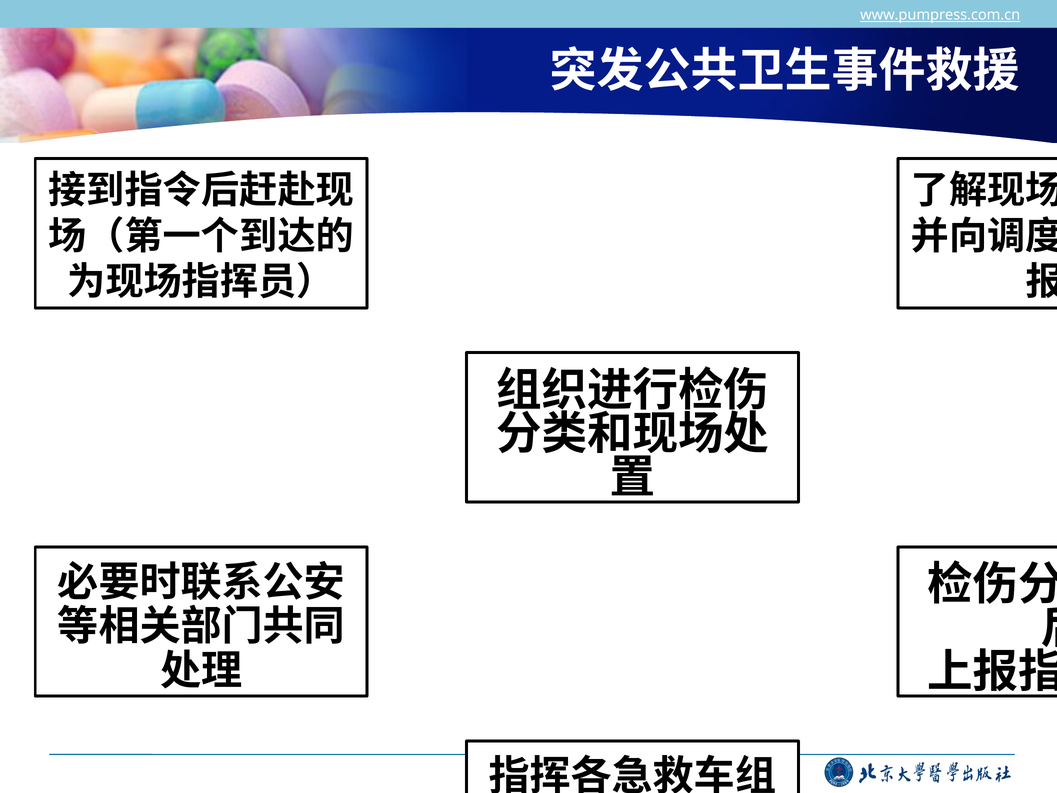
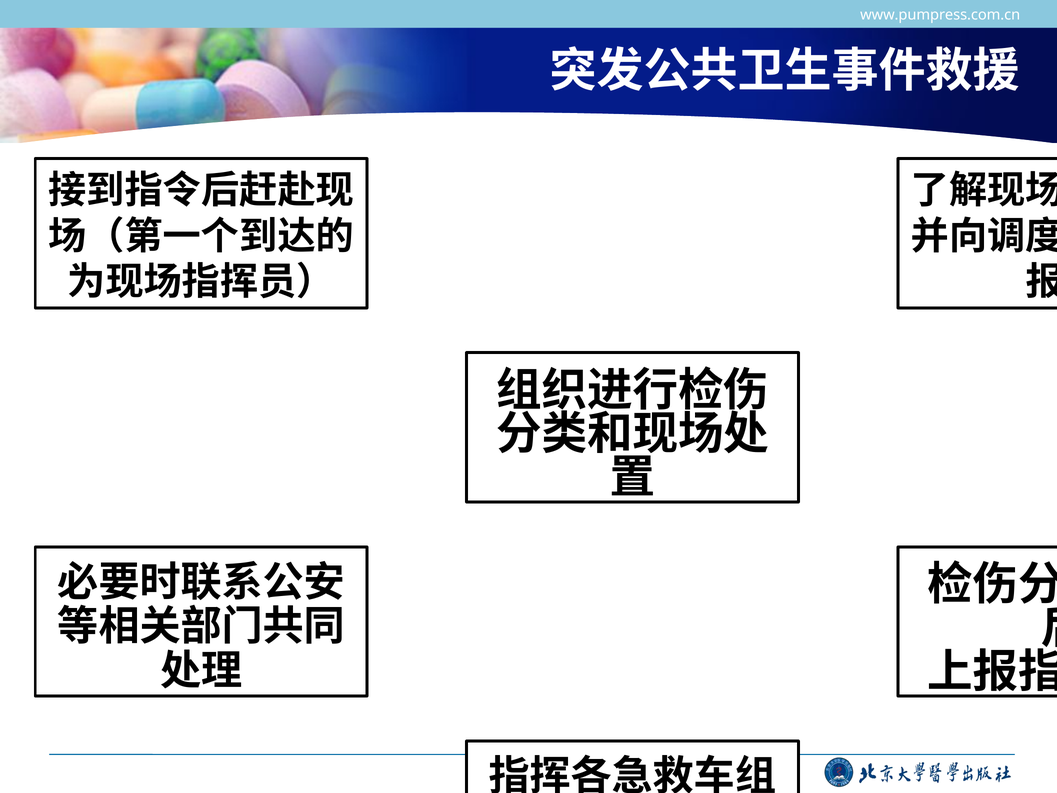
www.pumpress.com.cn underline: present -> none (940, 15)
